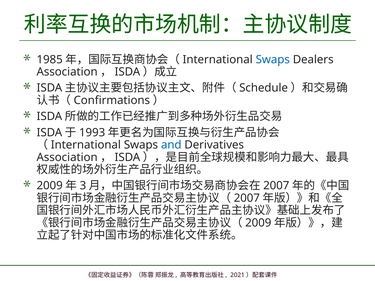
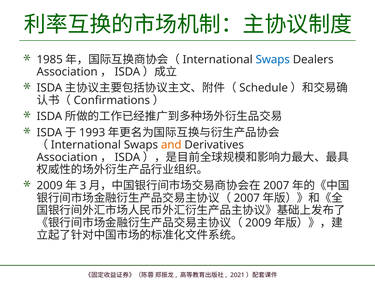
and colour: blue -> orange (171, 145)
